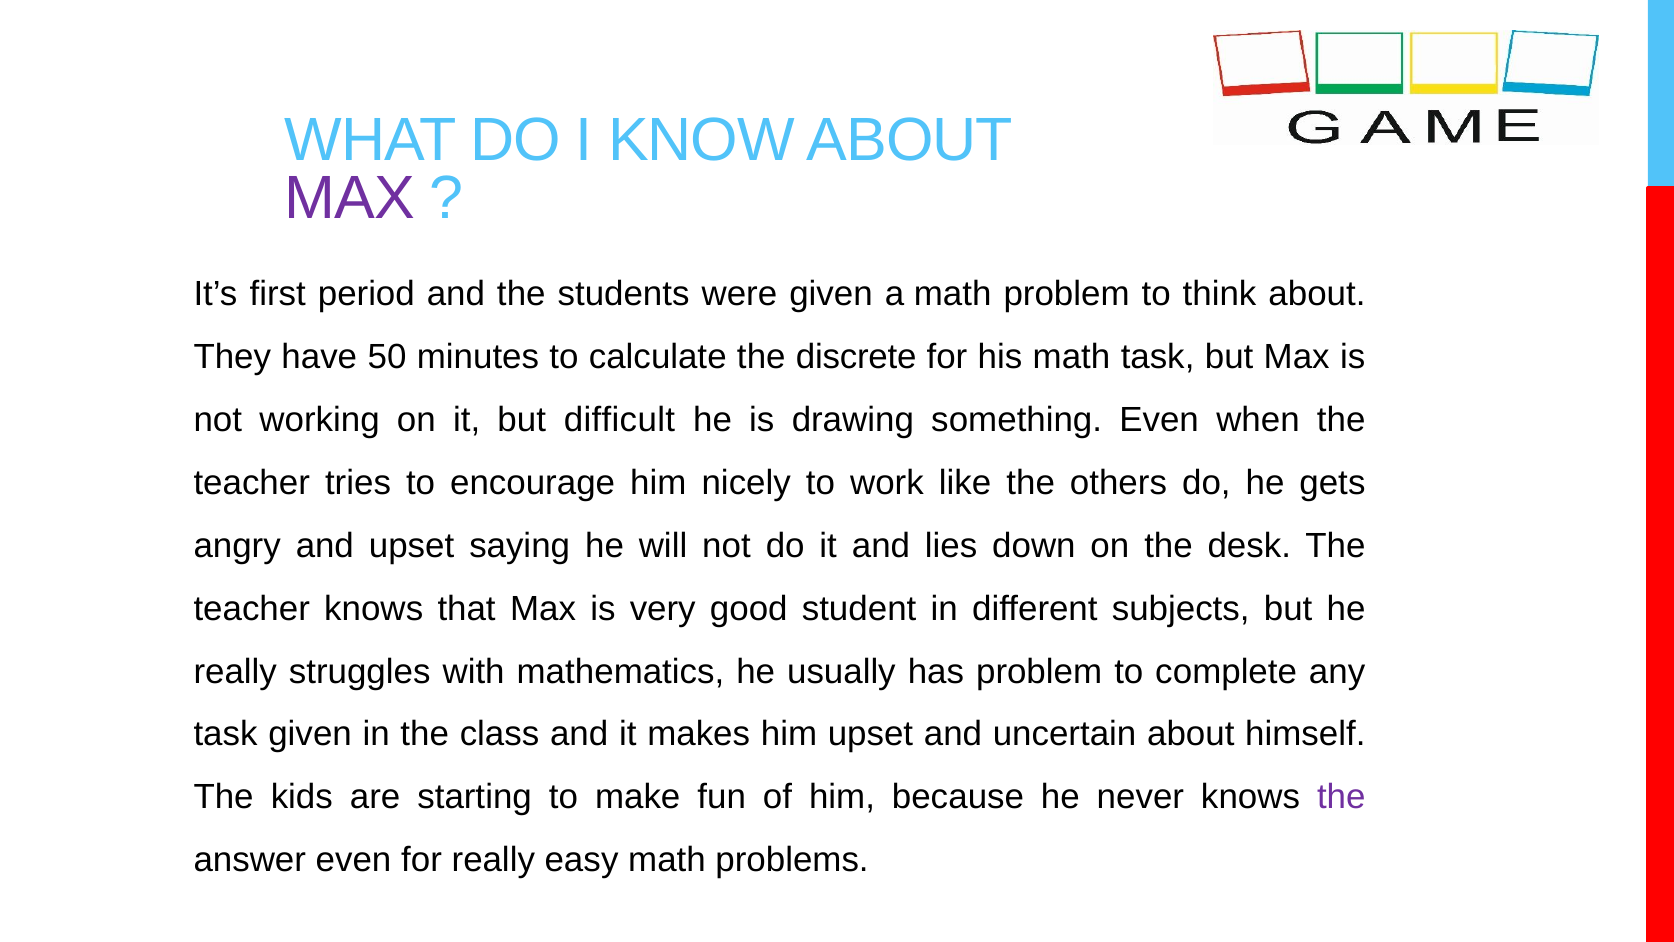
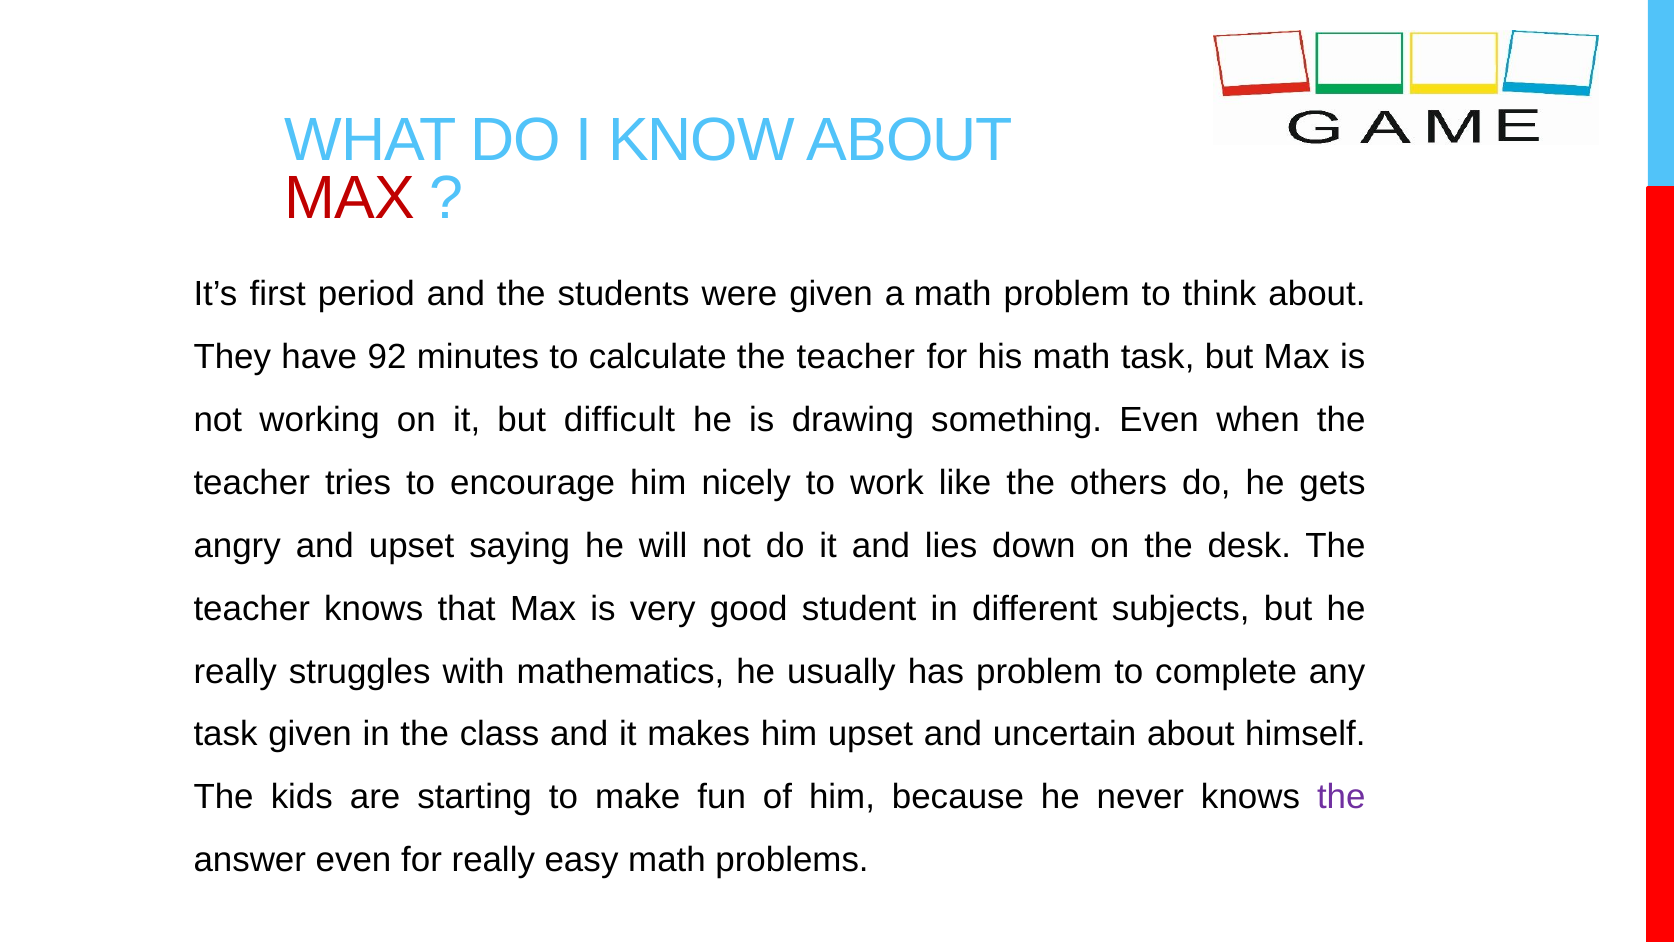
MAX colour: purple -> red (350, 198)
50: 50 -> 92 (387, 357)
calculate the discrete: discrete -> teacher (856, 357)
